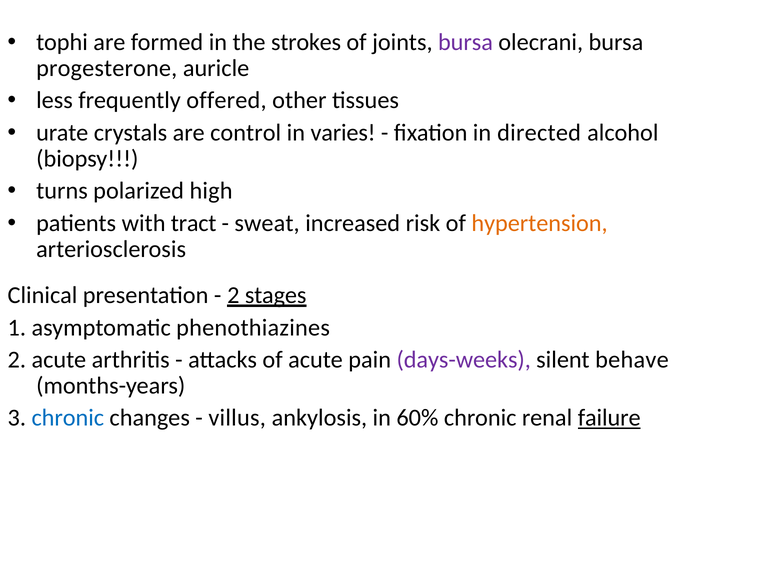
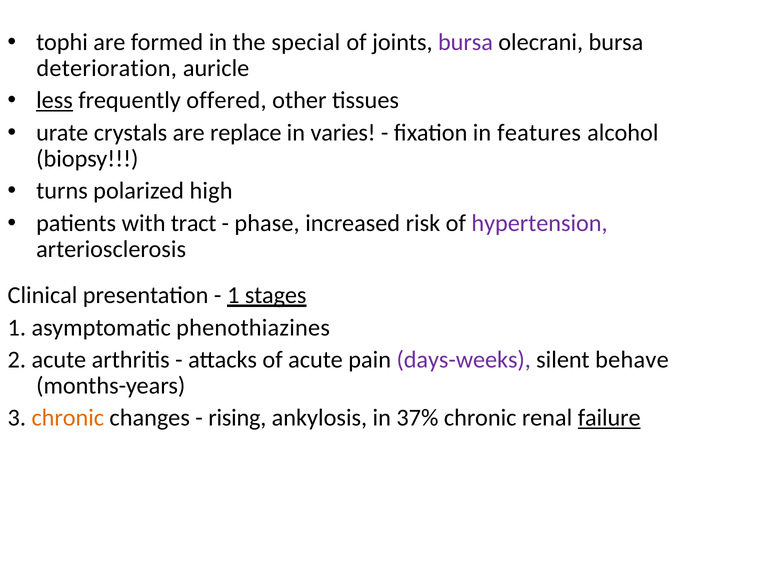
strokes: strokes -> special (306, 42)
progesterone: progesterone -> deterioration (107, 68)
less underline: none -> present (54, 101)
control: control -> replace (246, 133)
directed: directed -> features (539, 133)
sweat: sweat -> phase (267, 223)
hypertension colour: orange -> purple (539, 223)
2: 2 -> 1 (233, 296)
chronic colour: blue -> orange (68, 419)
villus: villus -> rising (237, 419)
60%: 60% -> 37% (417, 419)
